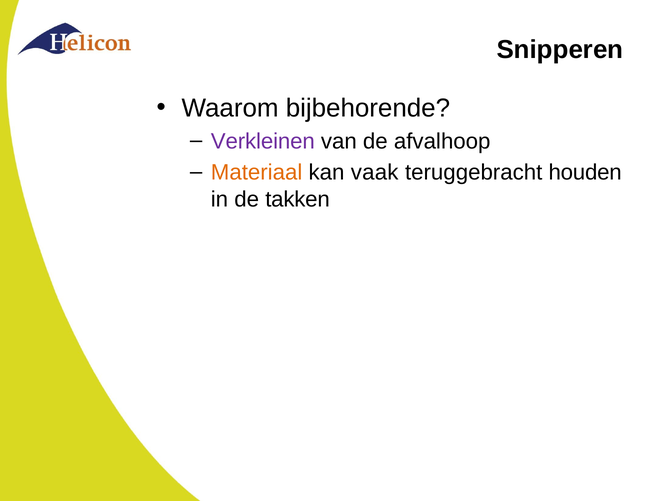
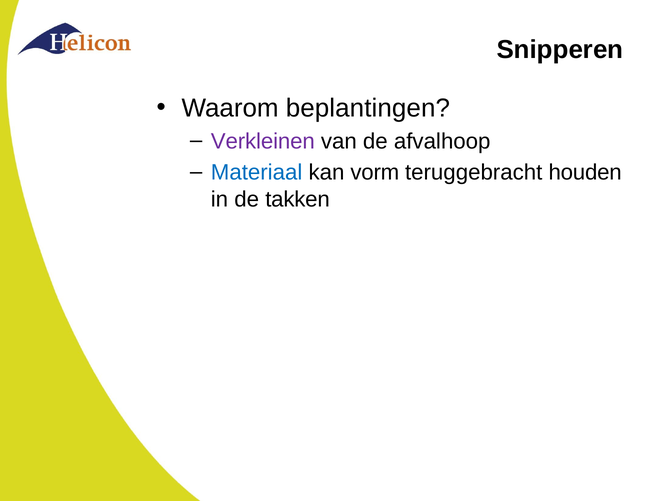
bijbehorende: bijbehorende -> beplantingen (368, 108)
Materiaal colour: orange -> blue (257, 172)
vaak: vaak -> vorm (375, 172)
